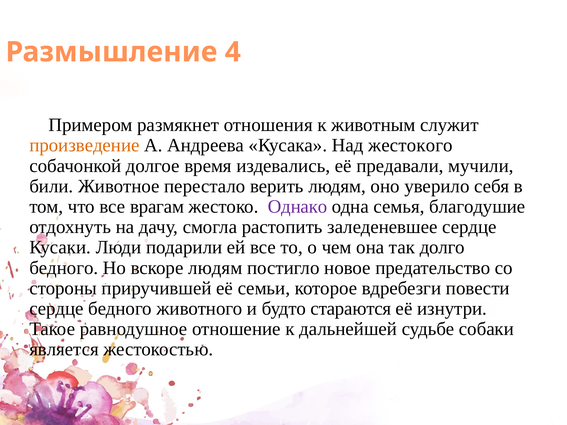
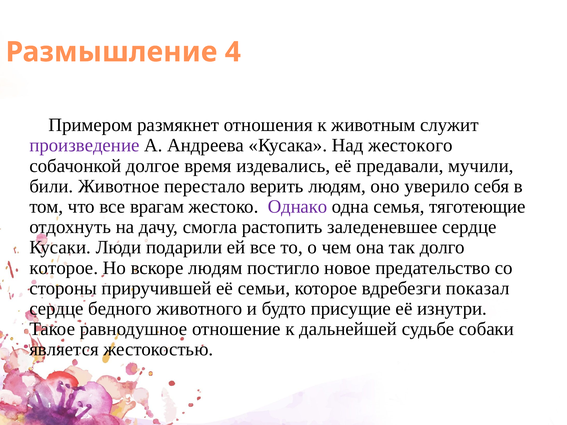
произведение colour: orange -> purple (84, 146)
благодушие: благодушие -> тяготеющие (477, 207)
бедного: бедного -> которое (64, 268)
повести: повести -> показал (478, 288)
стараются: стараются -> присущие (351, 309)
